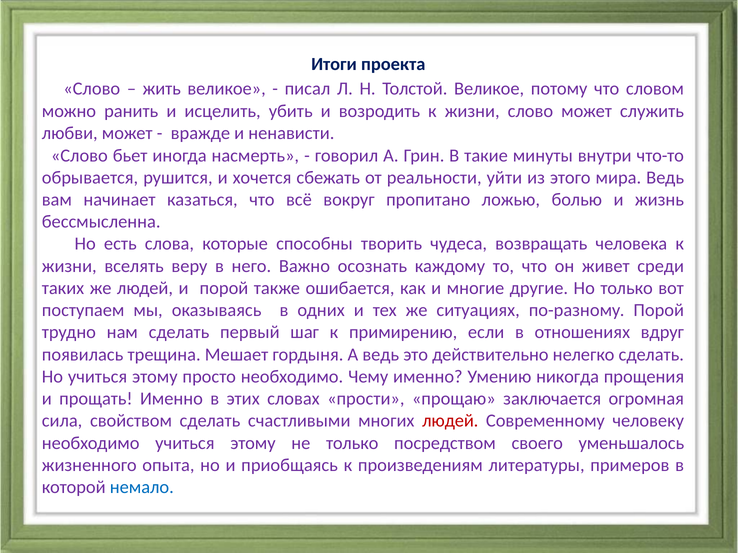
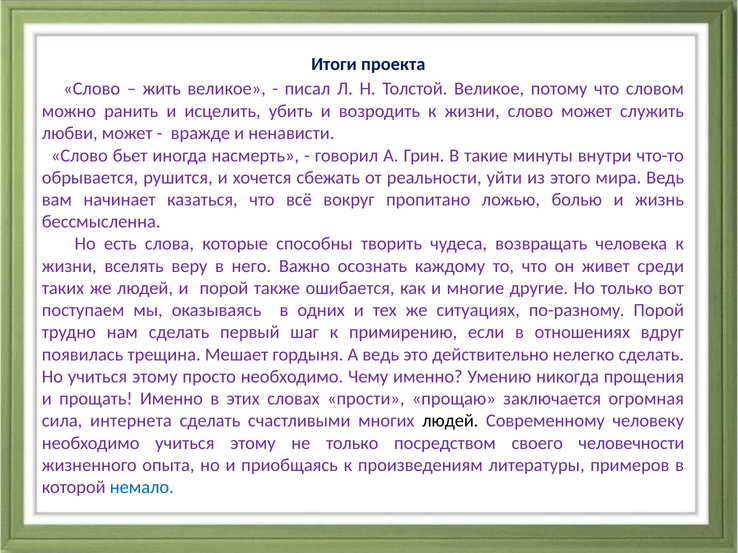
свойством: свойством -> интернета (131, 421)
людей colour: red -> black (450, 421)
уменьшалось: уменьшалось -> человечности (631, 443)
